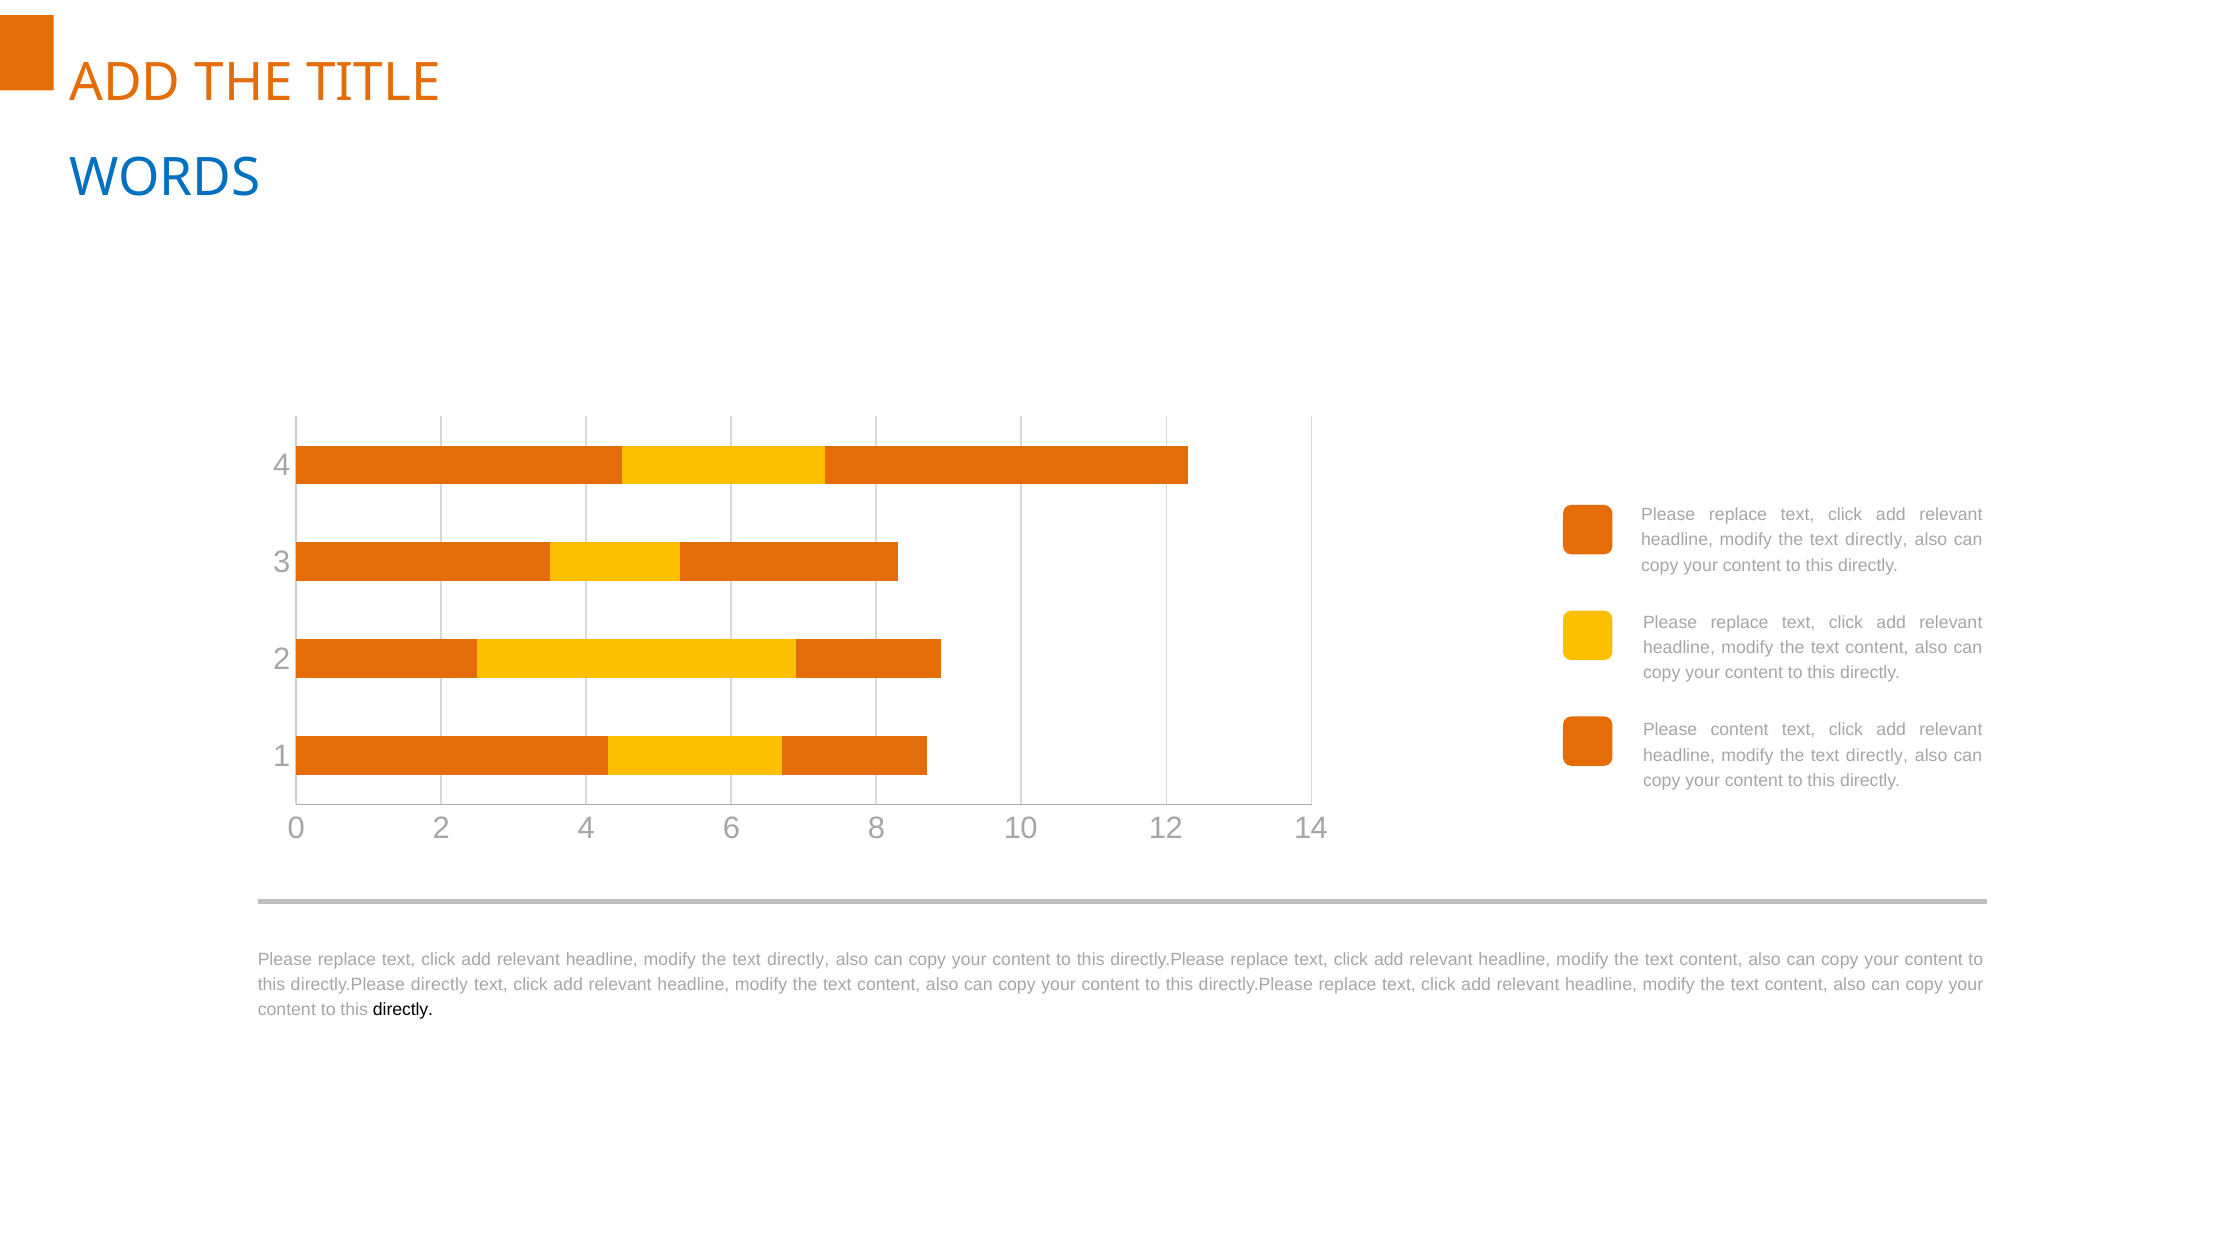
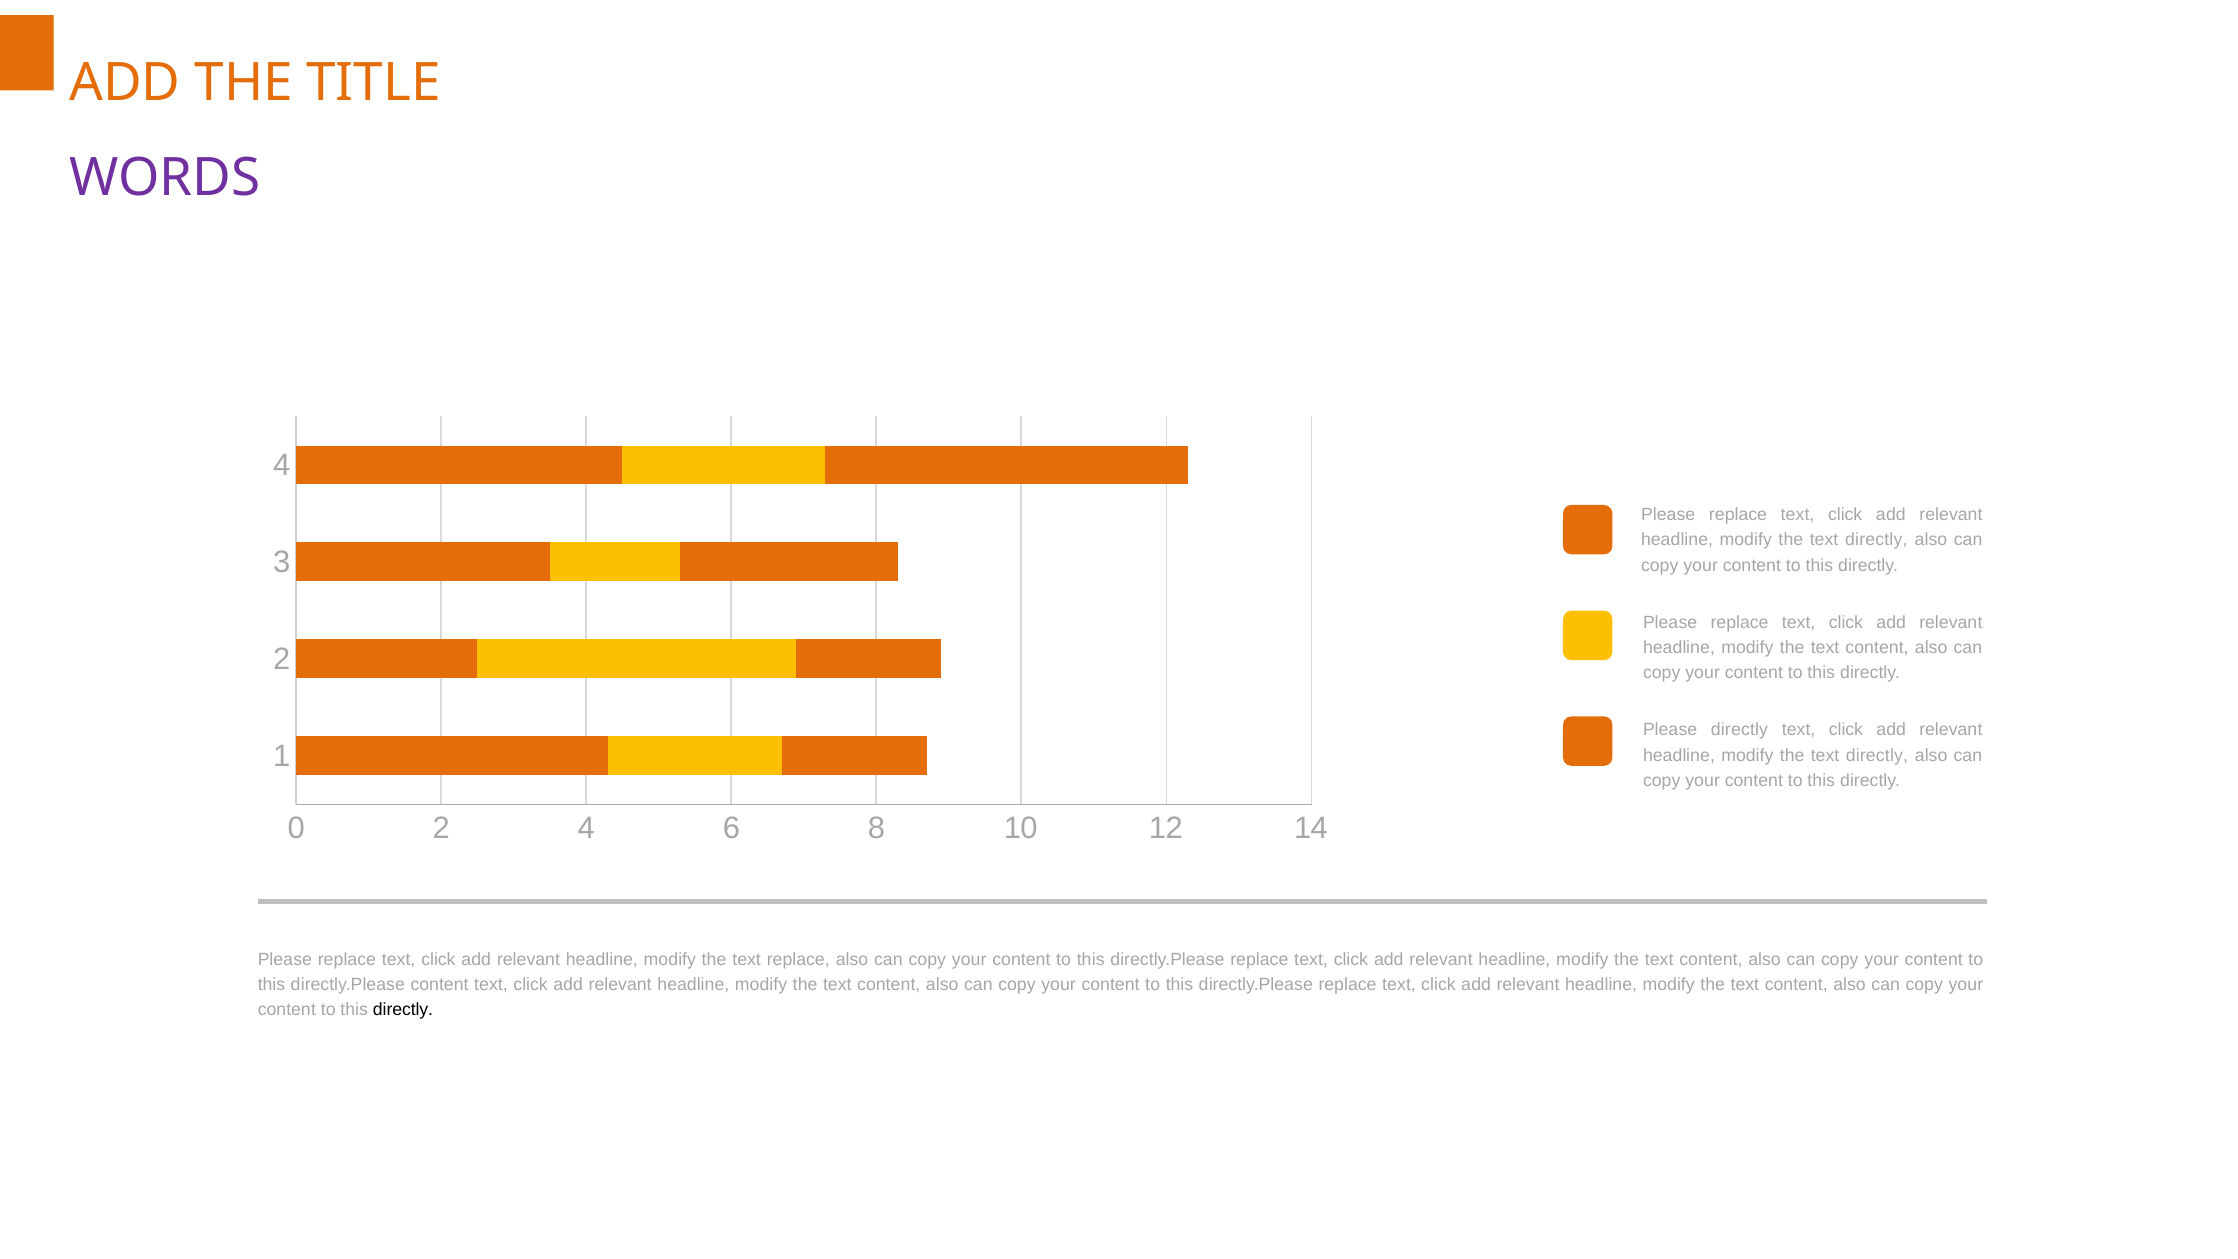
WORDS colour: blue -> purple (165, 178)
Please content: content -> directly (1739, 730)
directly: directly -> replace (798, 959)
directly.Please directly: directly -> content (440, 984)
